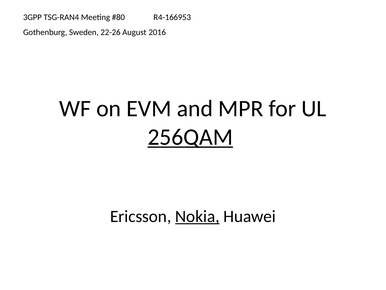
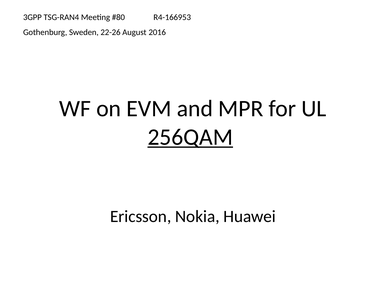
Nokia underline: present -> none (197, 216)
